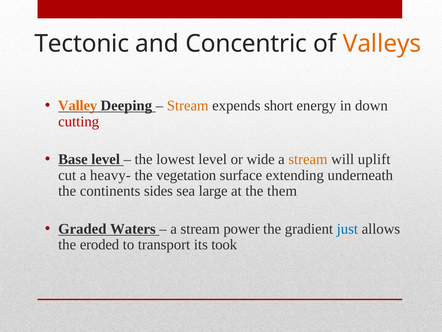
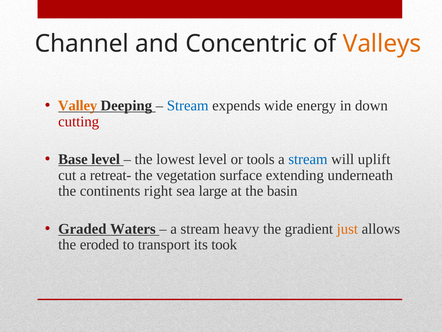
Tectonic: Tectonic -> Channel (82, 44)
Stream colour: orange -> blue (188, 105)
short: short -> wide (278, 105)
wide: wide -> tools (261, 159)
stream colour: orange -> blue (308, 159)
heavy-: heavy- -> retreat- (111, 175)
sides: sides -> right (158, 191)
them: them -> basin (282, 191)
power: power -> heavy (241, 228)
just colour: blue -> orange (347, 228)
